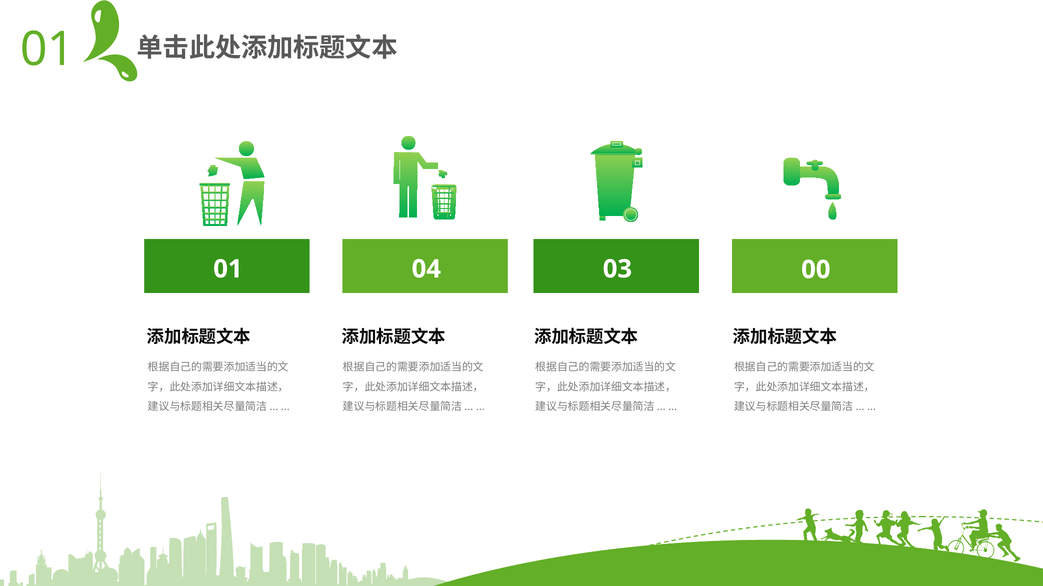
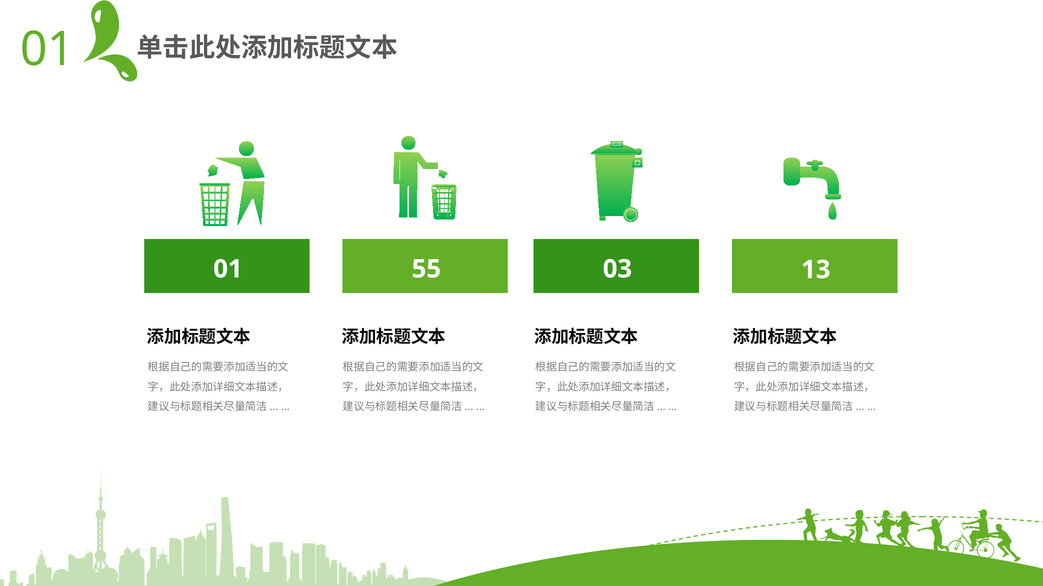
04: 04 -> 55 (426, 269)
00: 00 -> 13 (816, 270)
